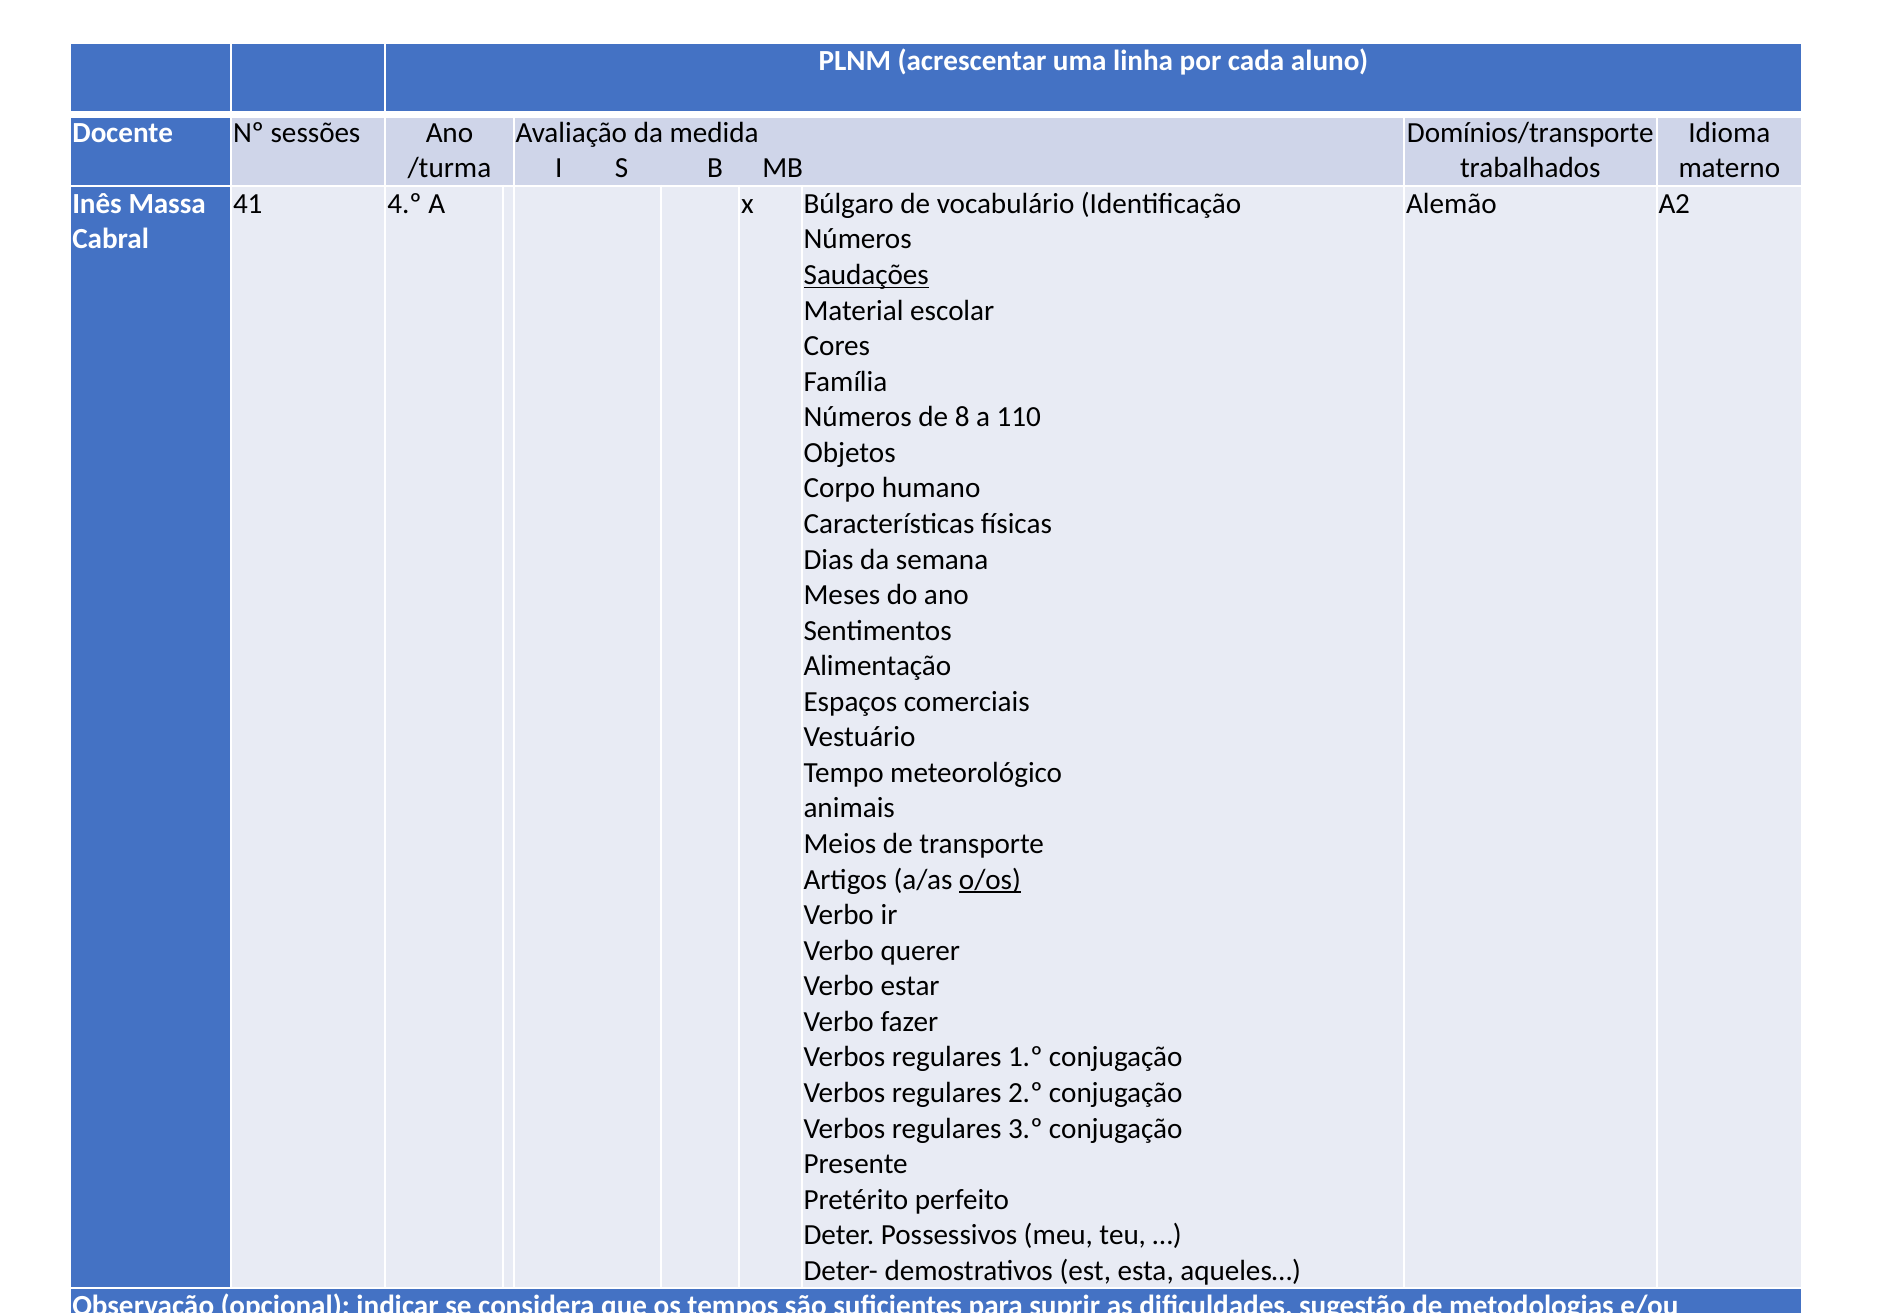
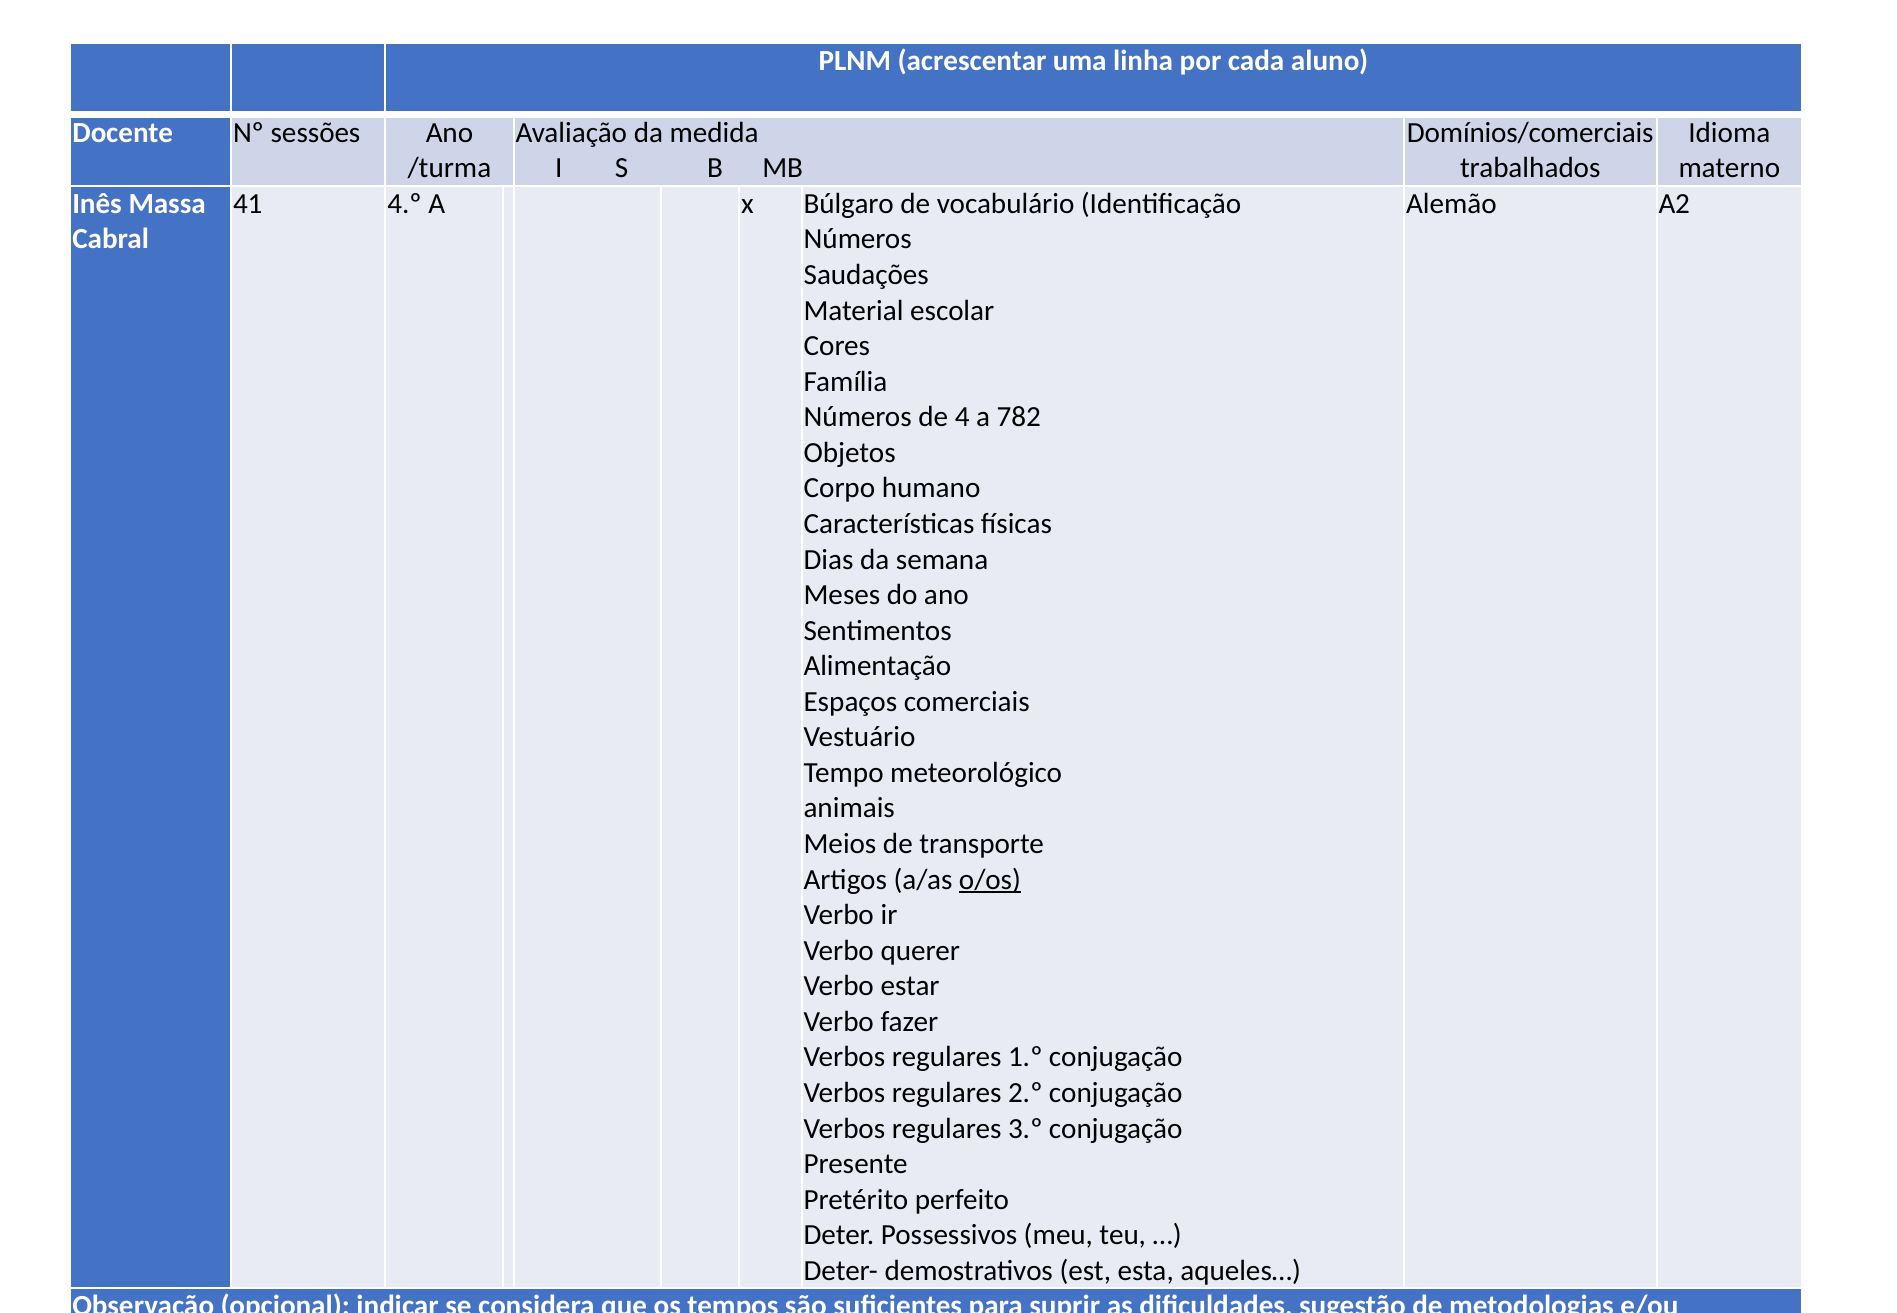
Domínios/transporte: Domínios/transporte -> Domínios/comerciais (1530, 133)
Saudações underline: present -> none (866, 275)
8: 8 -> 4 (962, 417)
110: 110 -> 782 (1019, 417)
